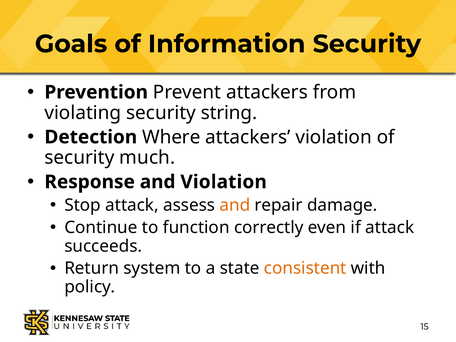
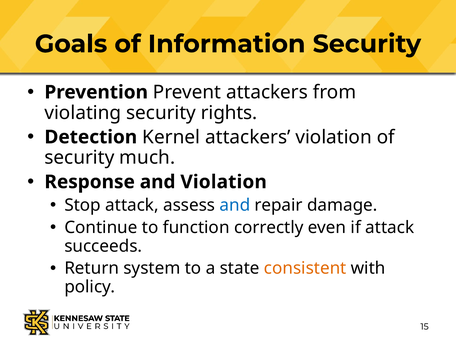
string: string -> rights (229, 113)
Where: Where -> Kernel (171, 137)
and colour: orange -> blue (235, 205)
